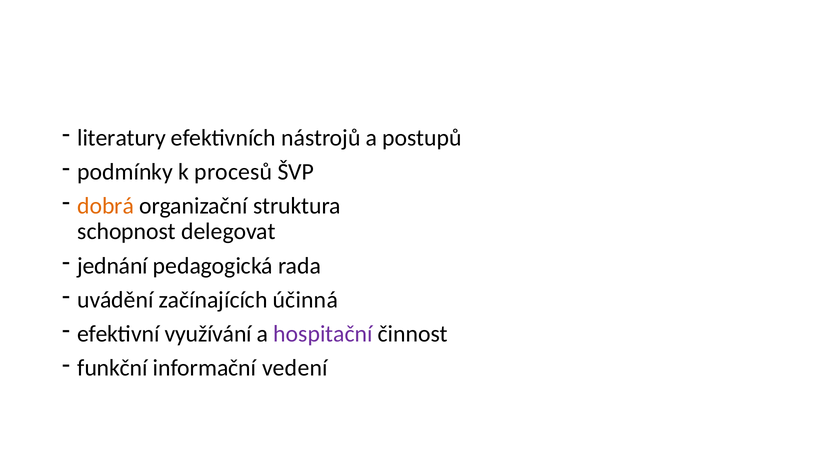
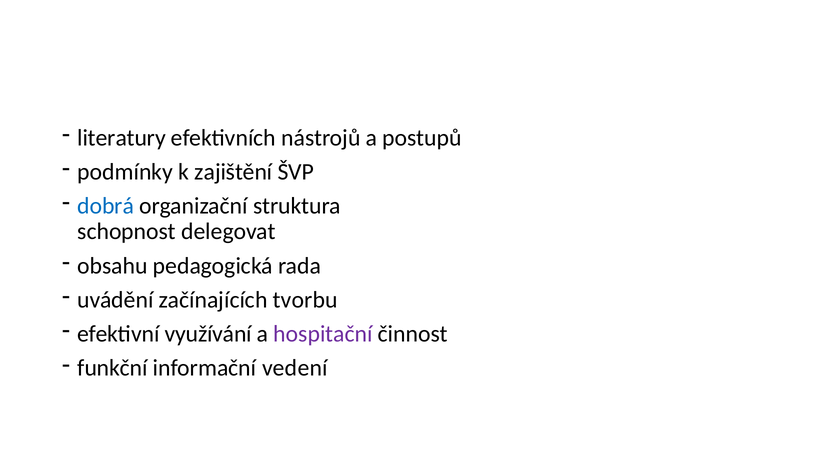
procesů: procesů -> zajištění (233, 172)
dobrá colour: orange -> blue (106, 206)
jednání: jednání -> obsahu (112, 266)
účinná: účinná -> tvorbu (305, 300)
